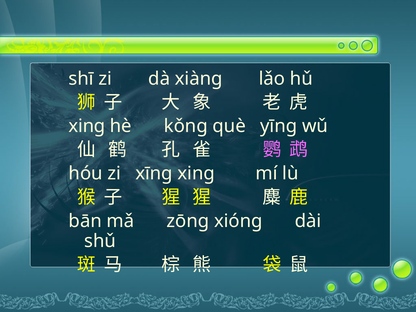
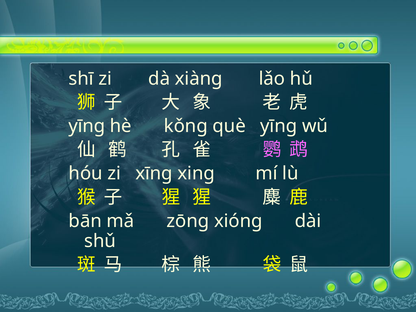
xinɡ: xinɡ -> yīnɡ (87, 126)
